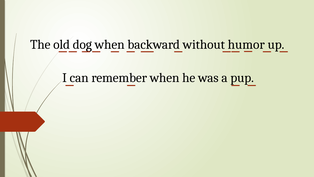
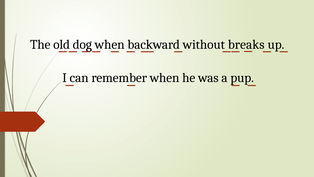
humor: humor -> breaks (246, 44)
